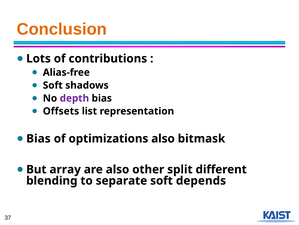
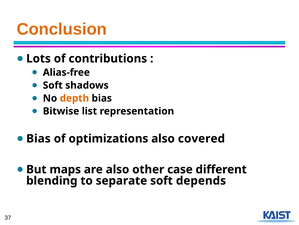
depth colour: purple -> orange (74, 98)
Offsets: Offsets -> Bitwise (61, 111)
bitmask: bitmask -> covered (201, 138)
array: array -> maps (65, 169)
split: split -> case (180, 169)
